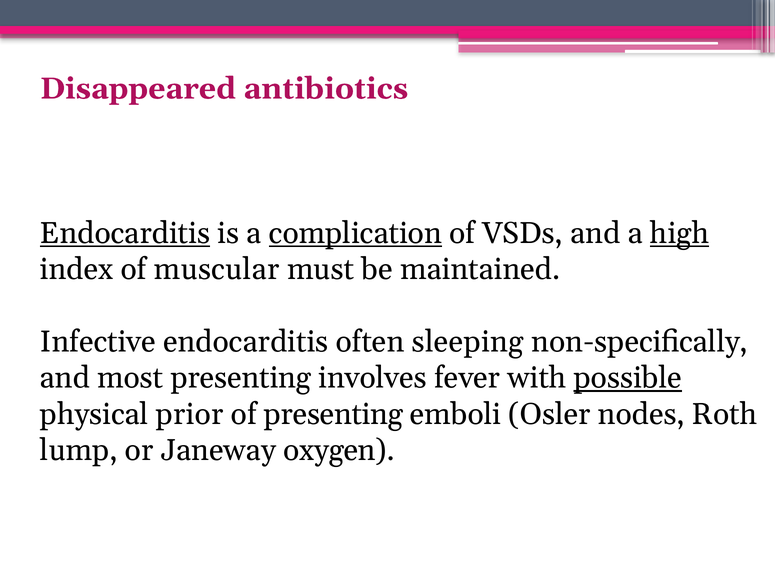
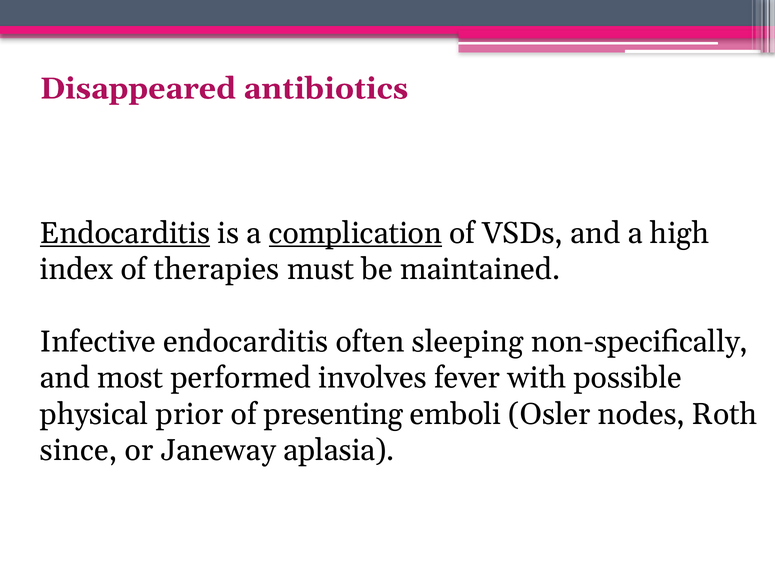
high underline: present -> none (680, 233)
muscular: muscular -> therapies (217, 270)
most presenting: presenting -> performed (241, 378)
possible underline: present -> none (628, 378)
lump: lump -> since (79, 450)
oxygen: oxygen -> aplasia (339, 450)
